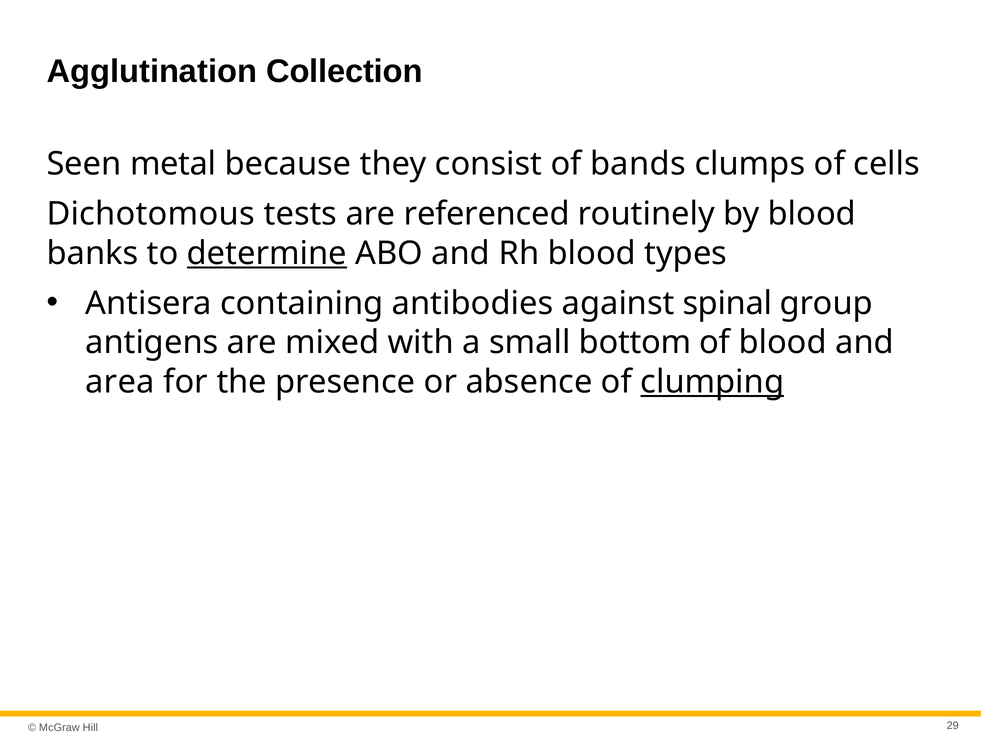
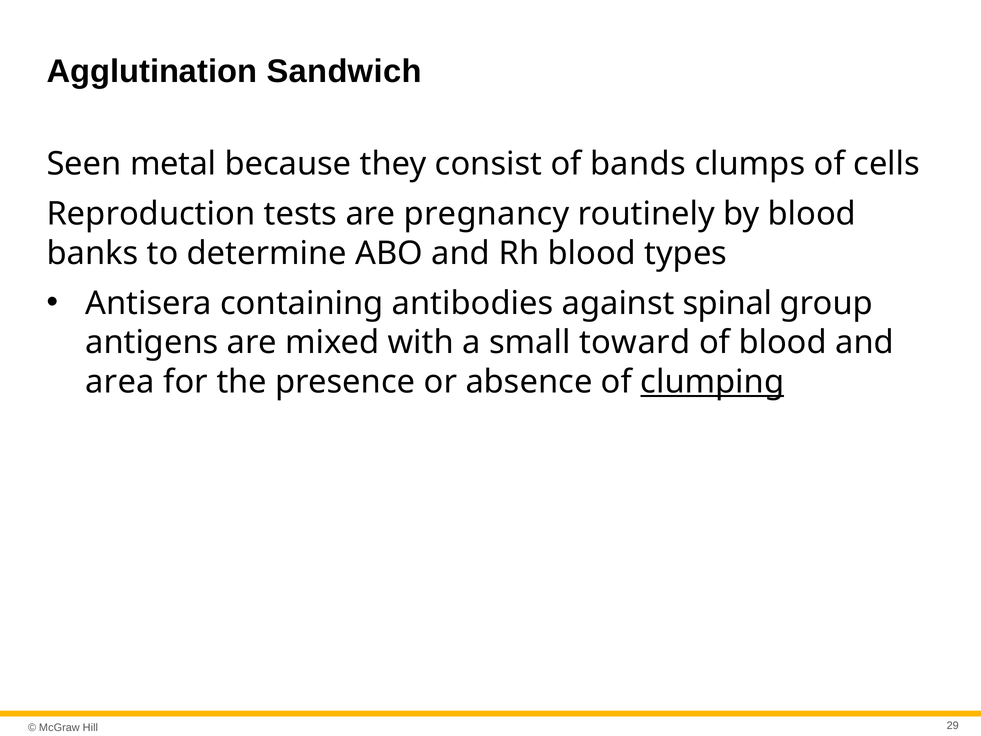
Collection: Collection -> Sandwich (344, 71)
Dichotomous: Dichotomous -> Reproduction (151, 214)
referenced: referenced -> pregnancy (486, 214)
determine underline: present -> none (267, 253)
bottom: bottom -> toward (635, 343)
